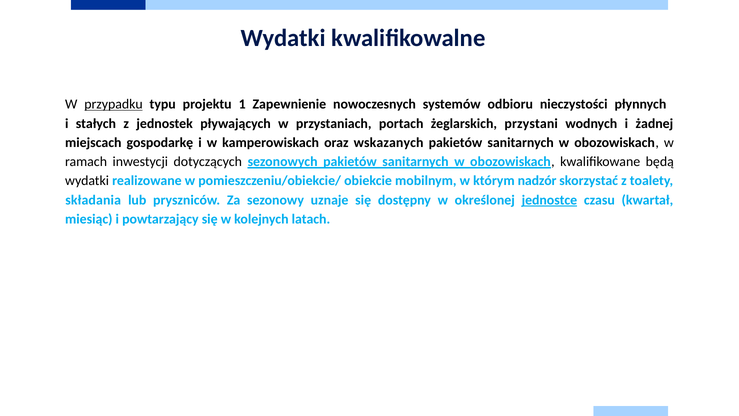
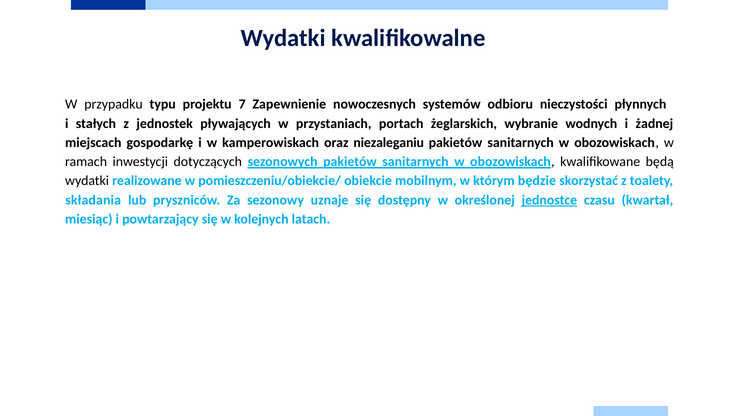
przypadku underline: present -> none (113, 104)
1: 1 -> 7 (242, 104)
przystani: przystani -> wybranie (531, 123)
wskazanych: wskazanych -> niezaleganiu (389, 142)
nadzór: nadzór -> będzie (537, 181)
